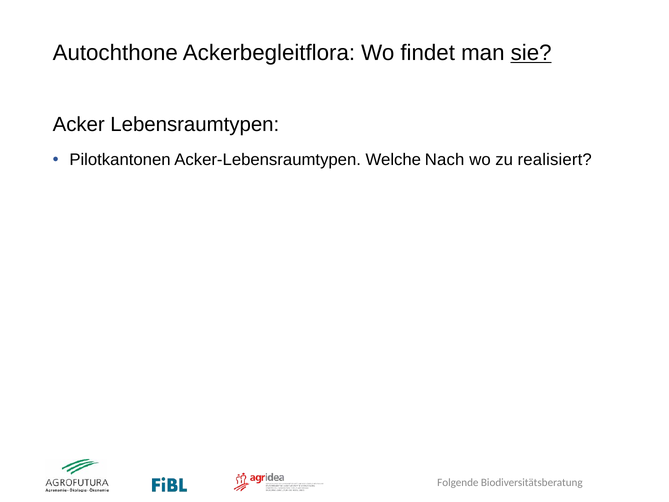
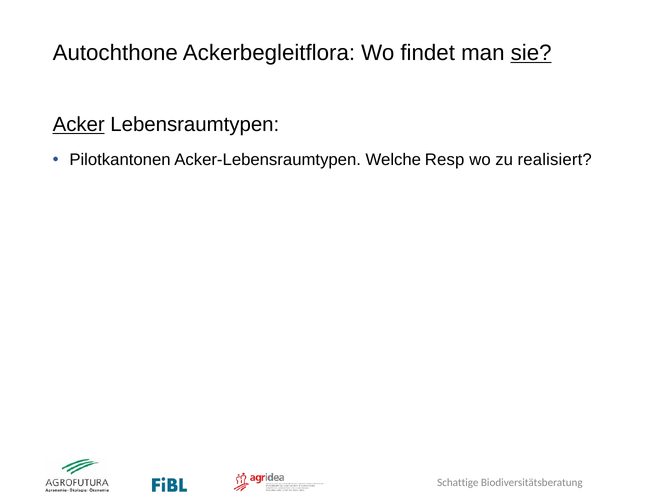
Acker underline: none -> present (79, 125)
Nach: Nach -> Resp (445, 160)
Folgende: Folgende -> Schattige (458, 482)
